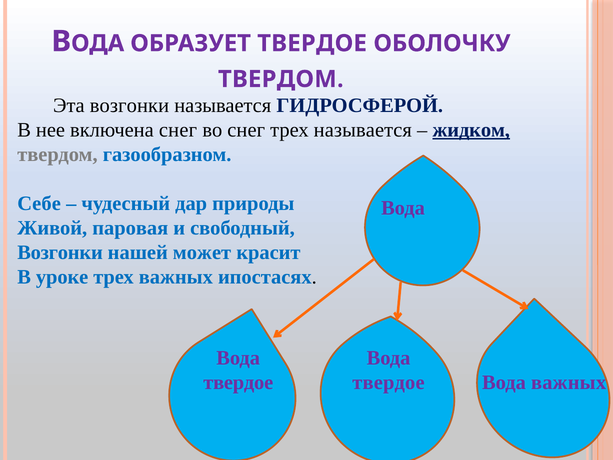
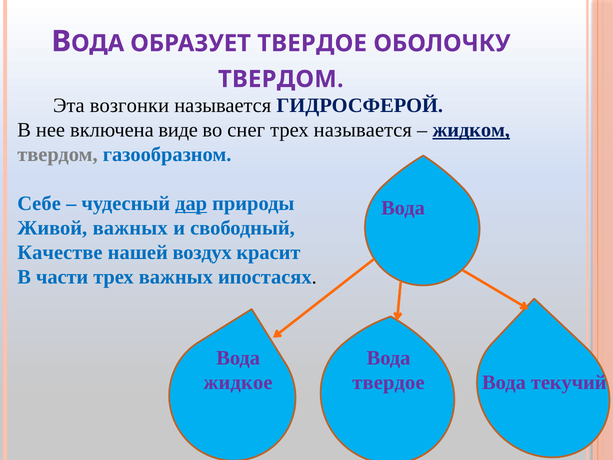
включена снег: снег -> виде (178, 130)
дар underline: none -> present (191, 203)
Живой паровая: паровая -> важных (130, 228)
Возгонки: Возгонки -> Качестве (60, 253)
может: может -> воздух (202, 253)
уроке: уроке -> части (62, 277)
твердое: твердое -> жидкое (238, 382)
Вода важных: важных -> текучий (569, 382)
